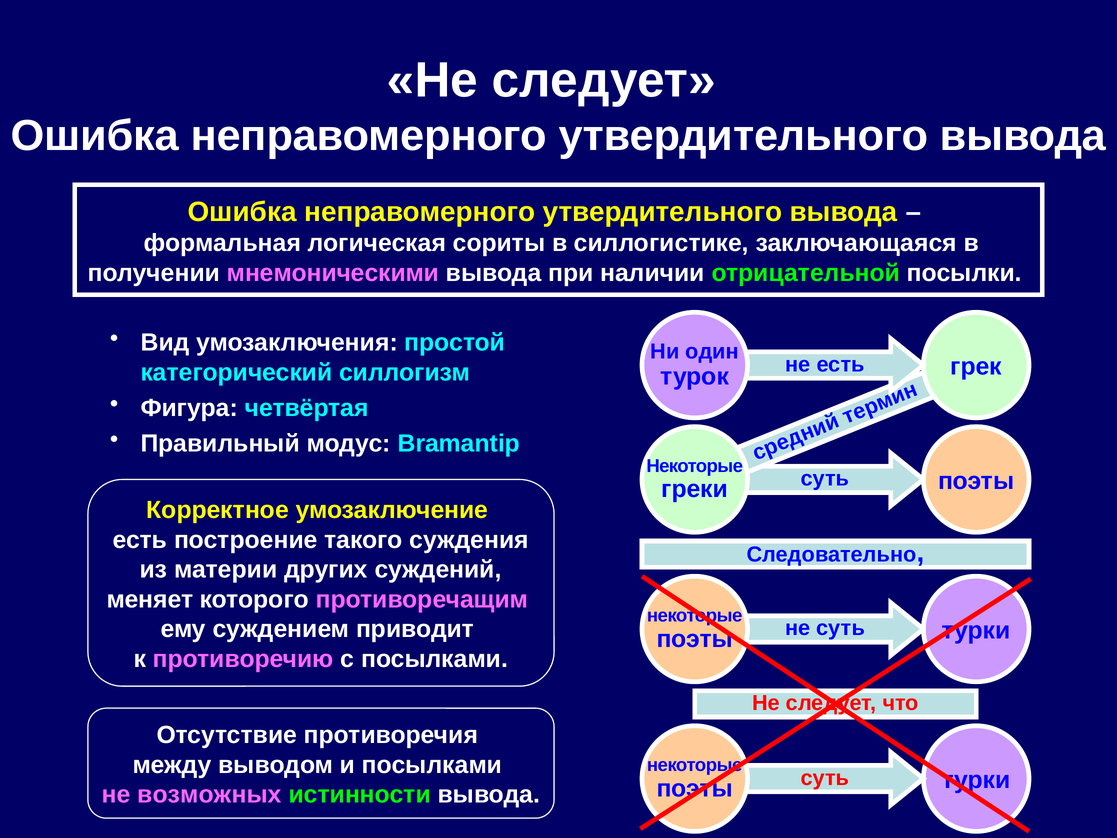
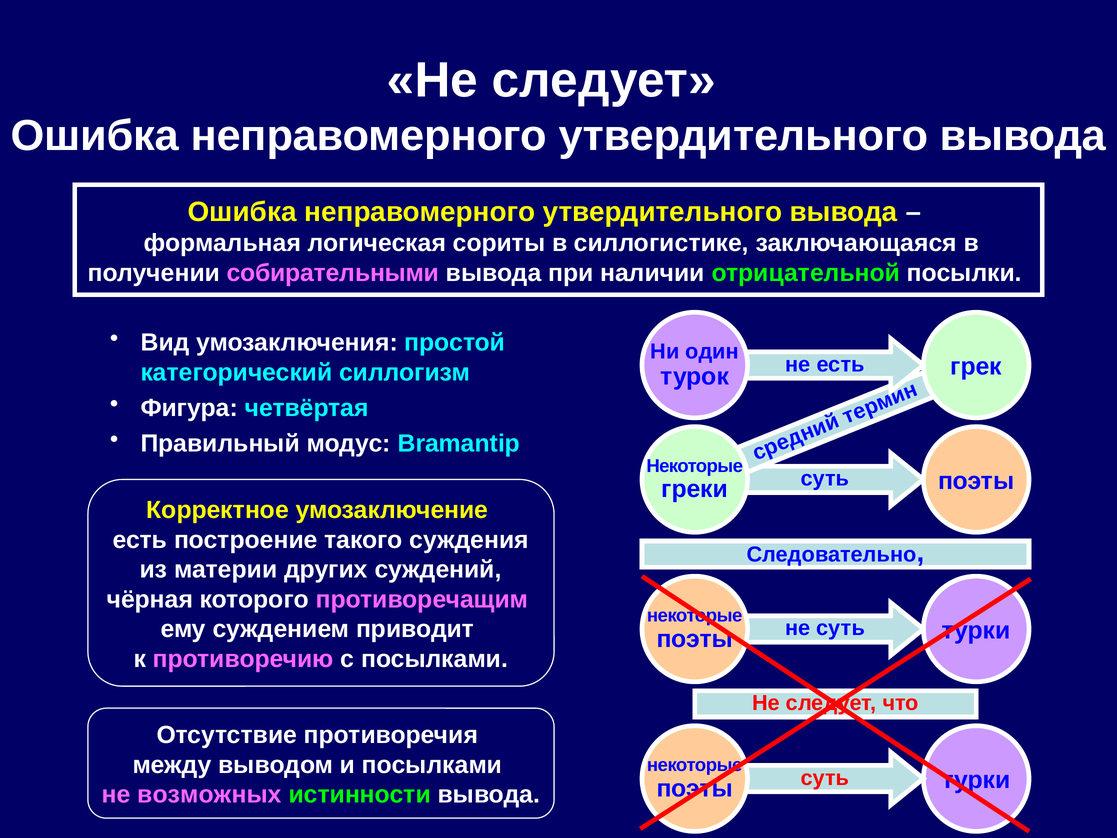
мнемоническими: мнемоническими -> собирательными (333, 273)
меняет: меняет -> чёрная (150, 599)
